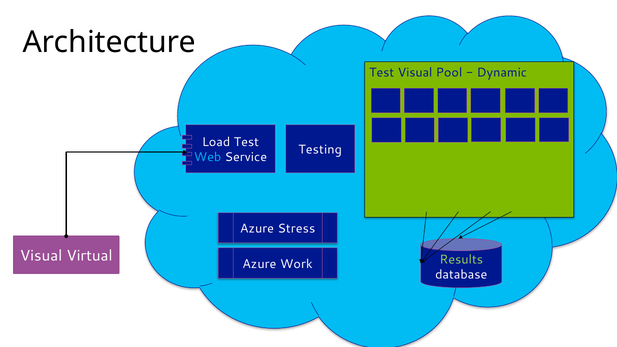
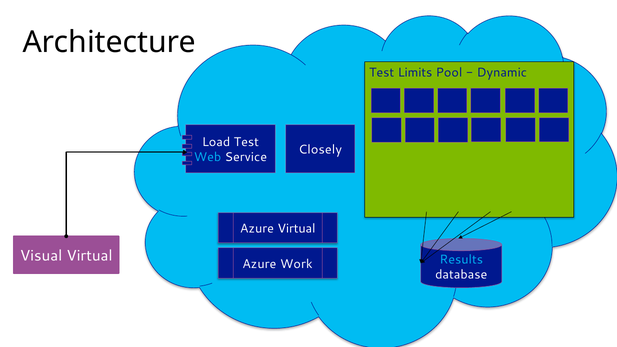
Test Visual: Visual -> Limits (415, 72)
Testing: Testing -> Closely (320, 150)
Azure Stress: Stress -> Virtual (296, 229)
Results colour: light green -> light blue (461, 259)
